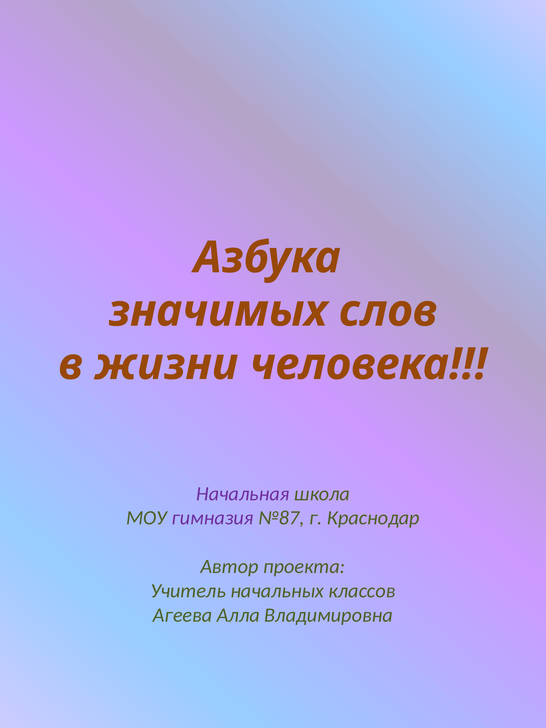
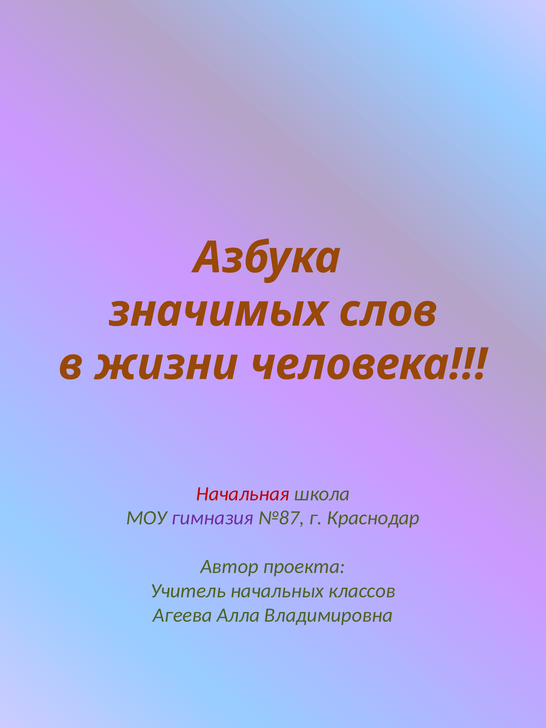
Начальная colour: purple -> red (243, 494)
